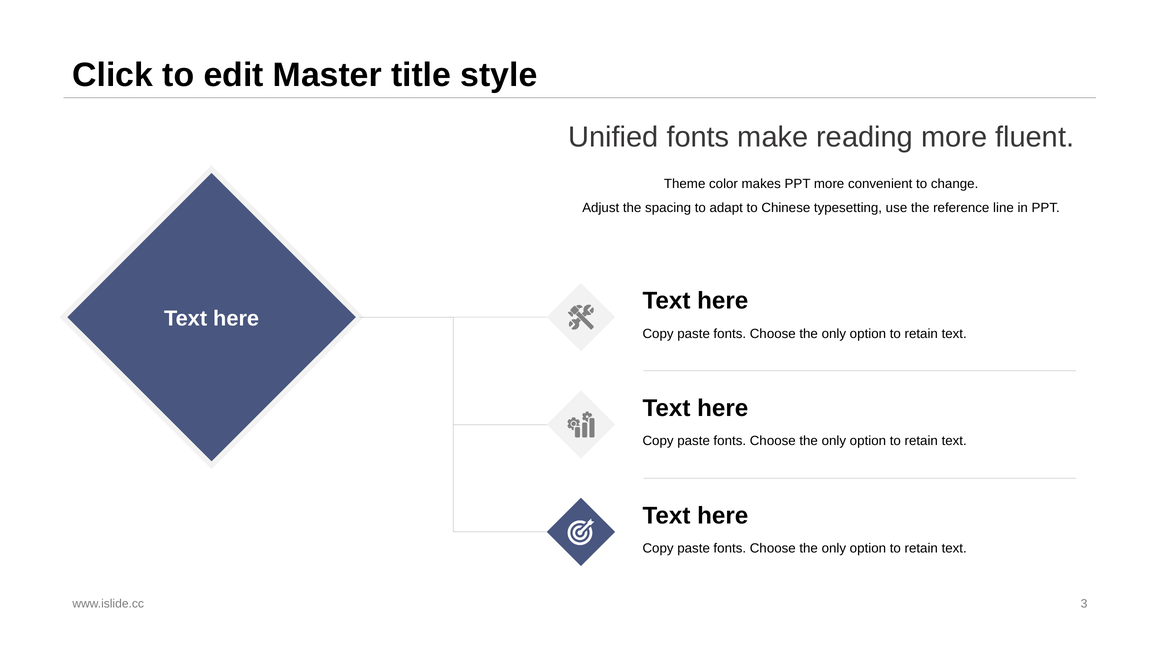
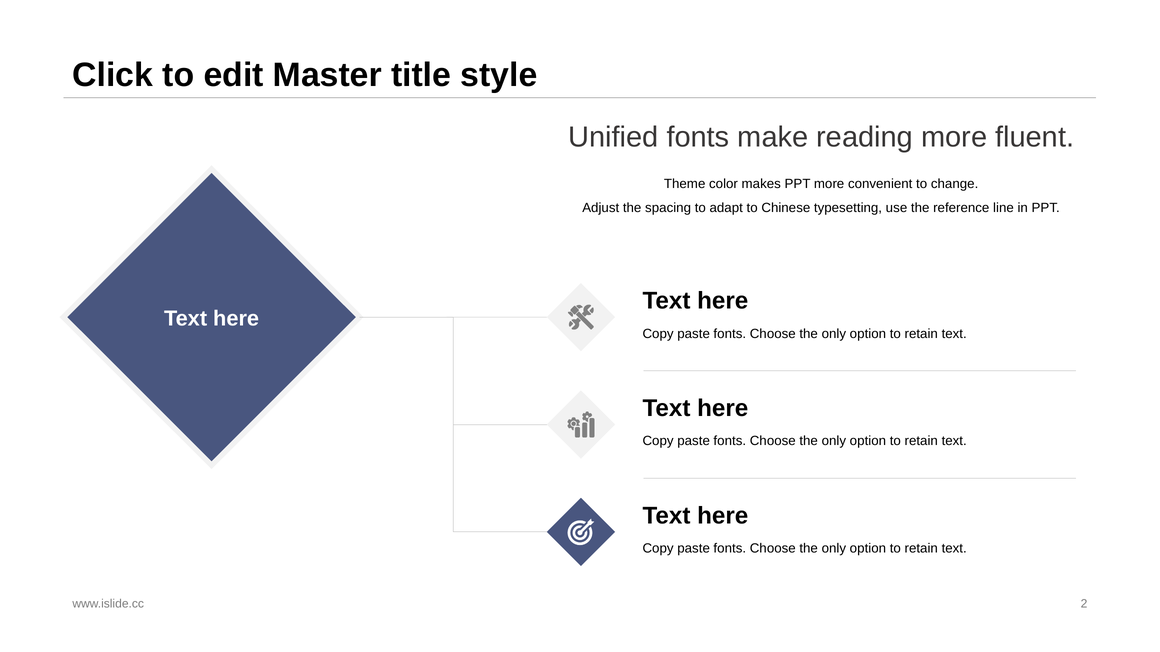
3: 3 -> 2 (1084, 604)
